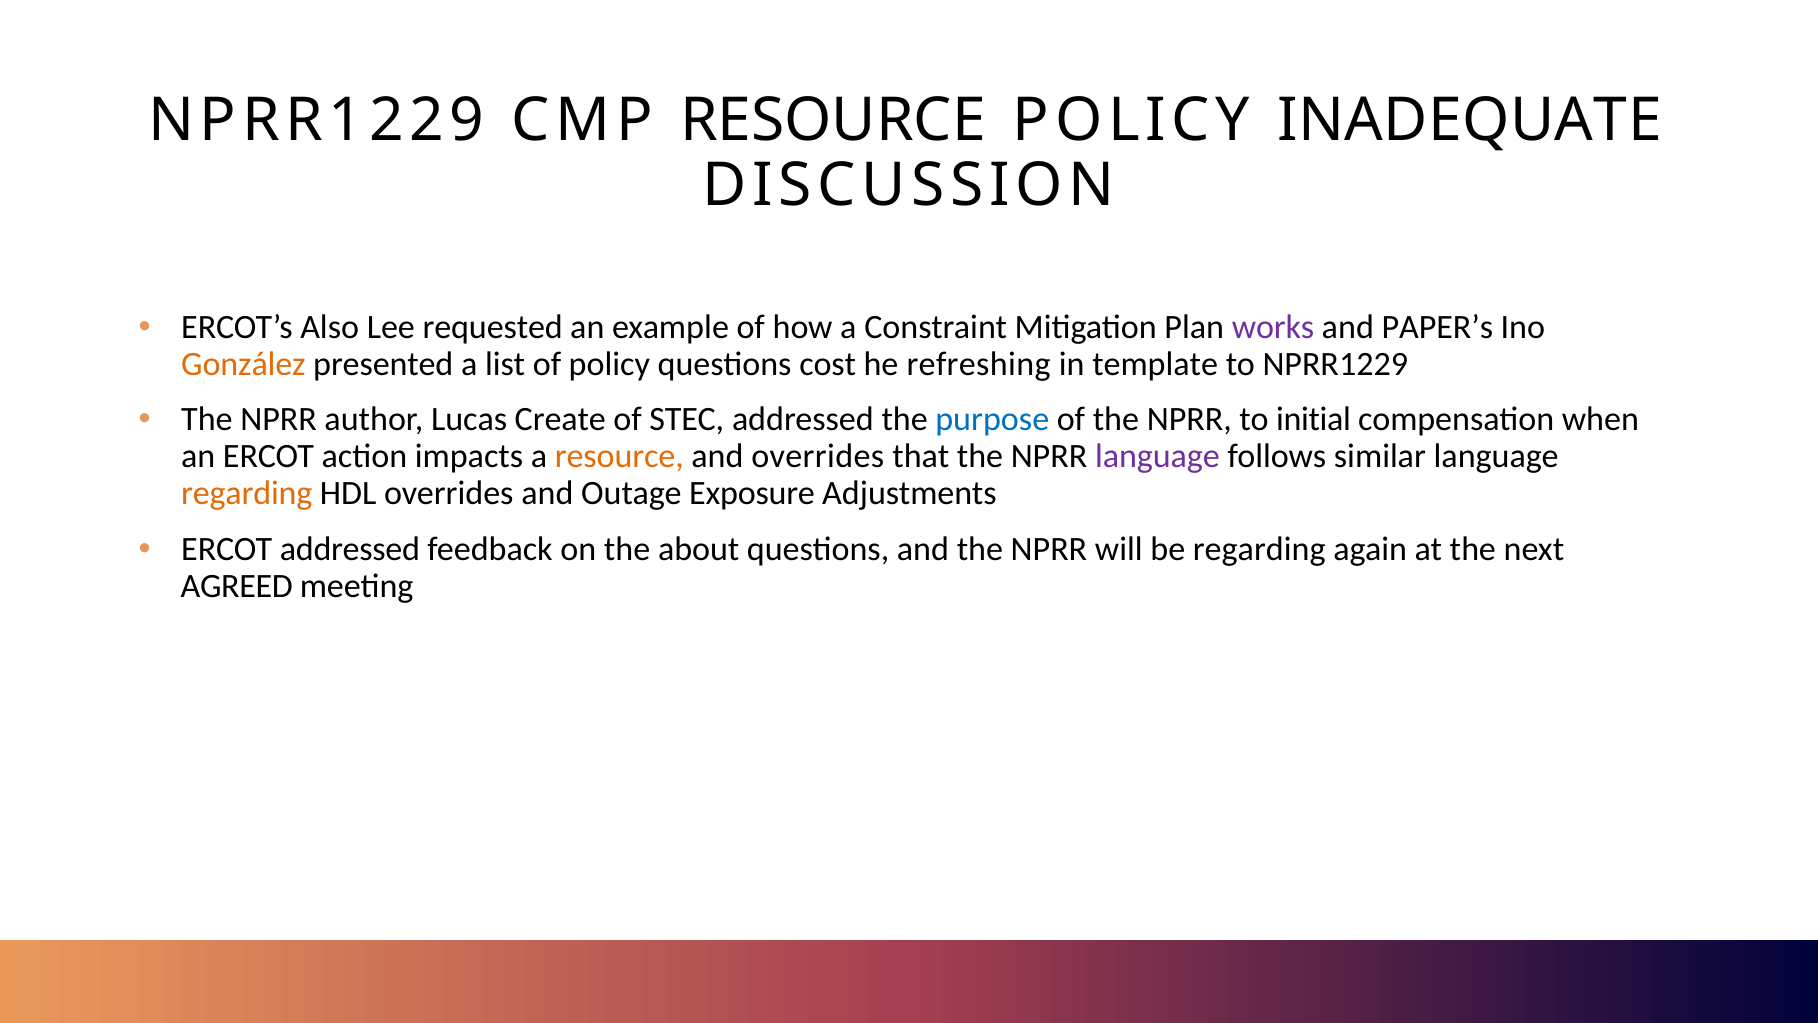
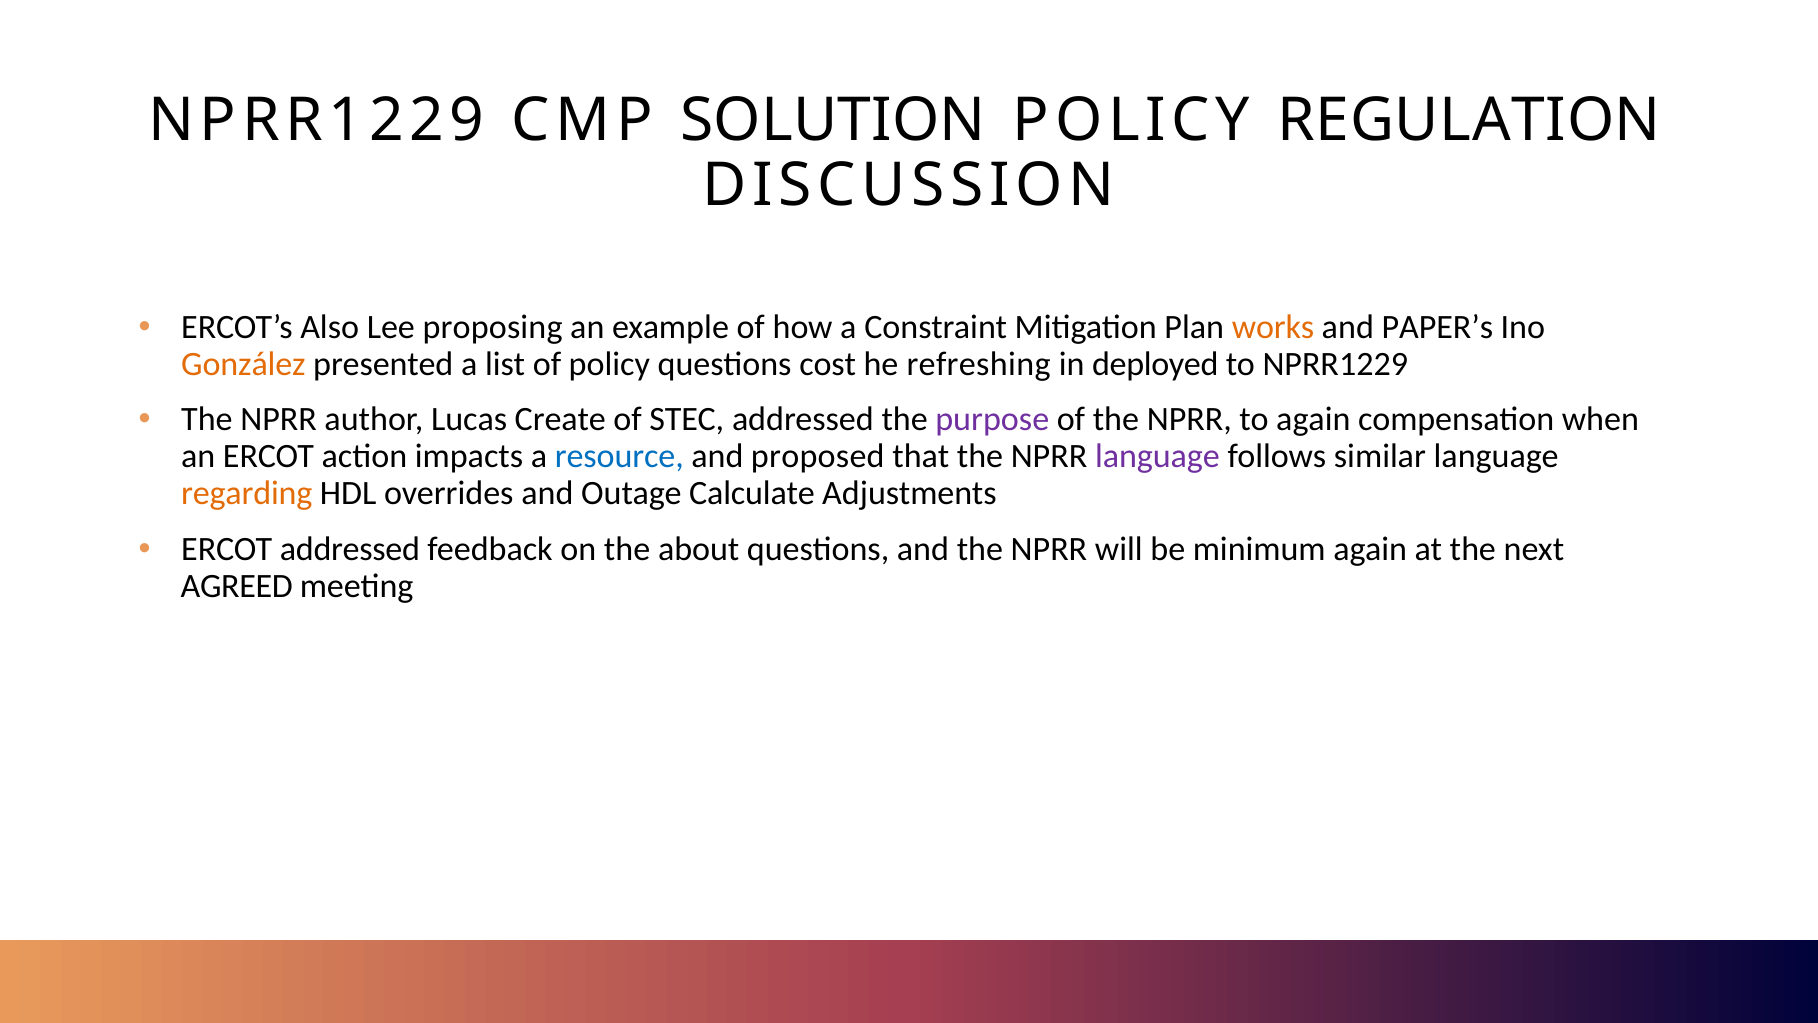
CMP RESOURCE: RESOURCE -> SOLUTION (833, 120)
INADEQUATE: INADEQUATE -> REGULATION (1469, 120)
requested: requested -> proposing (493, 327)
works colour: purple -> orange (1273, 327)
template: template -> deployed (1155, 364)
purpose colour: blue -> purple (992, 420)
to initial: initial -> again (1313, 420)
resource colour: orange -> blue (619, 456)
and overrides: overrides -> proposed (818, 456)
Exposure: Exposure -> Calculate (752, 493)
be regarding: regarding -> minimum (1259, 549)
